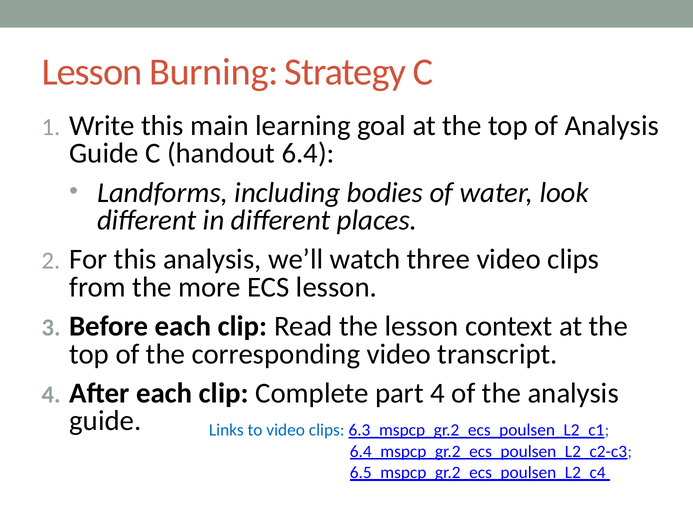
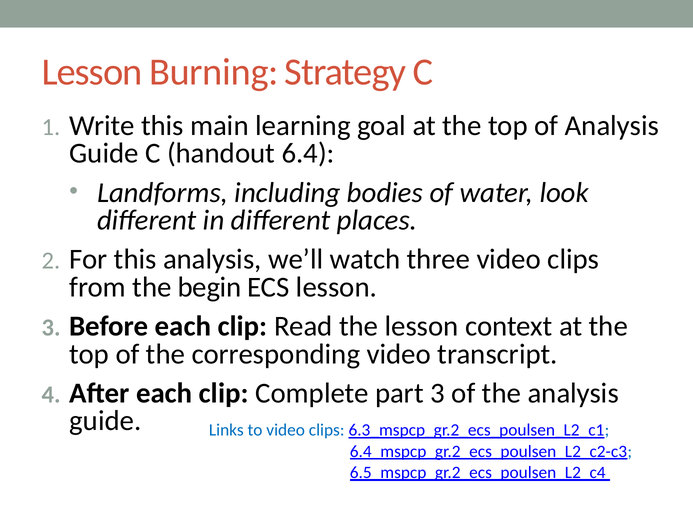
more: more -> begin (209, 288)
part 4: 4 -> 3 (438, 394)
